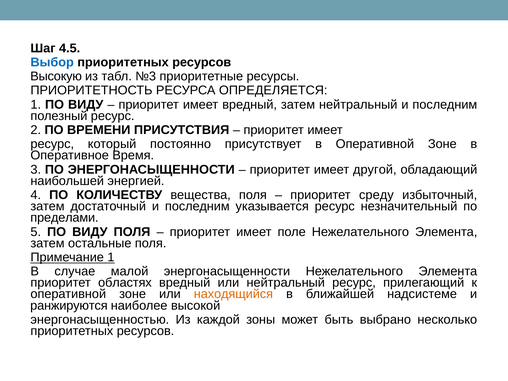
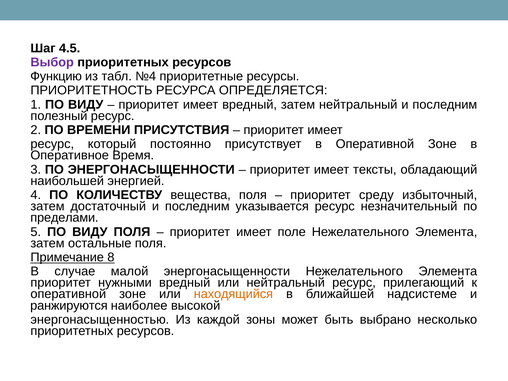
Выбор colour: blue -> purple (52, 62)
Высокую: Высокую -> Функцию (56, 76)
№3: №3 -> №4 (146, 76)
другой: другой -> тексты (375, 170)
Примечание 1: 1 -> 8 (111, 257)
областях: областях -> нужными (125, 283)
